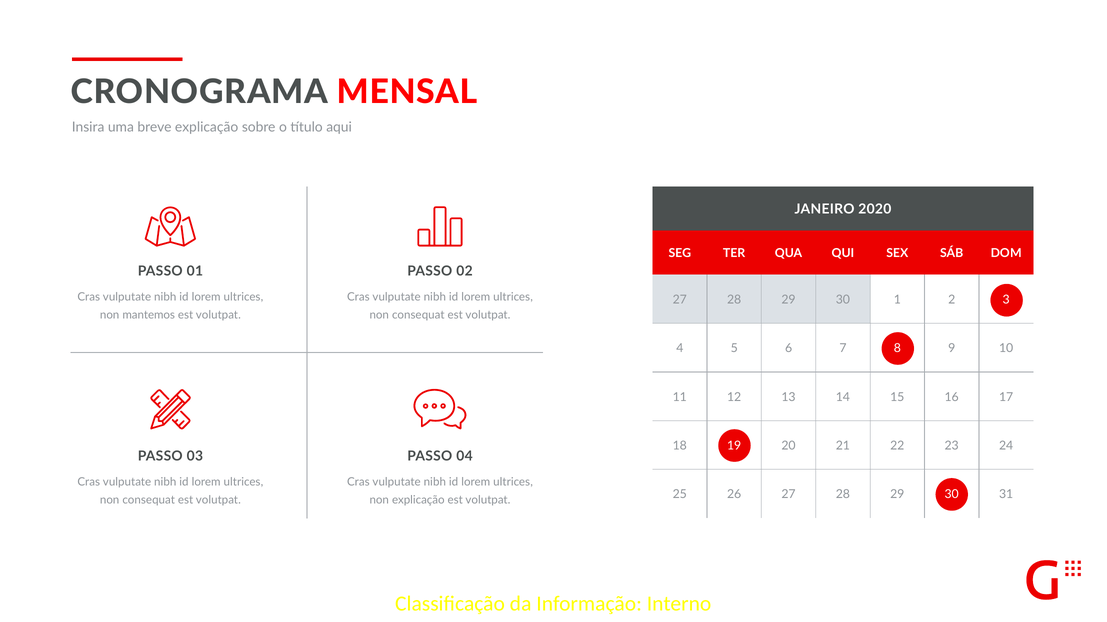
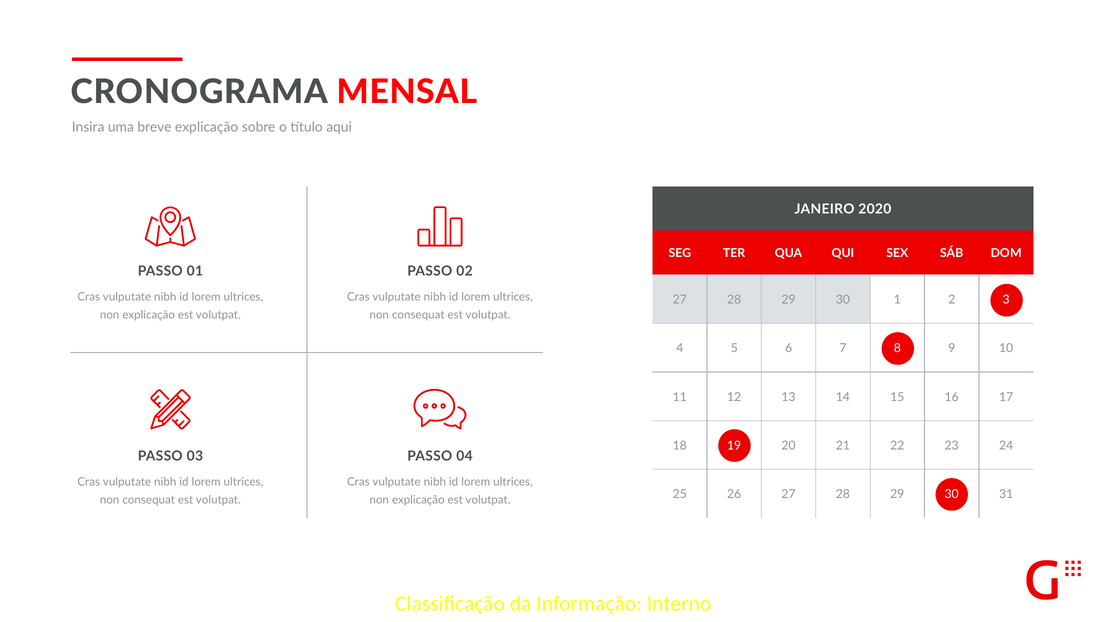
mantemos: mantemos -> explicação (149, 315)
